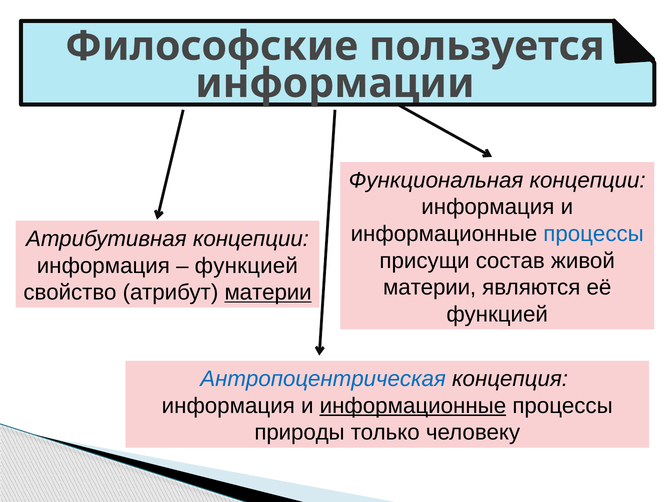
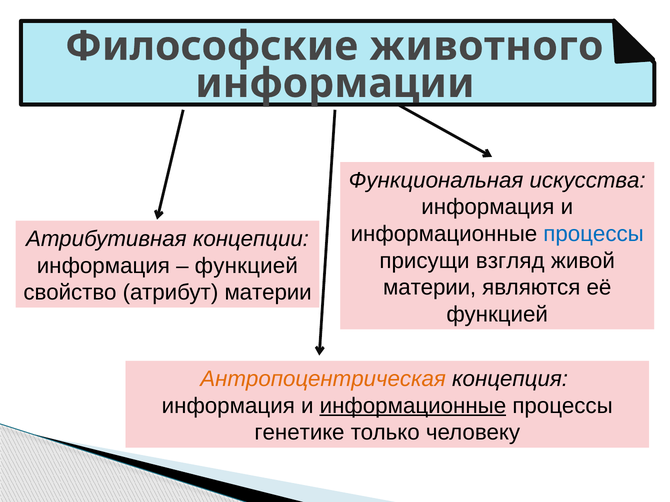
пользуется: пользуется -> животного (486, 46)
Функциональная концепции: концепции -> искусства (588, 181)
состав: состав -> взгляд (510, 261)
материи underline: present -> none (268, 293)
Антропоцентрическая colour: blue -> orange (323, 379)
природы: природы -> генетике (299, 433)
